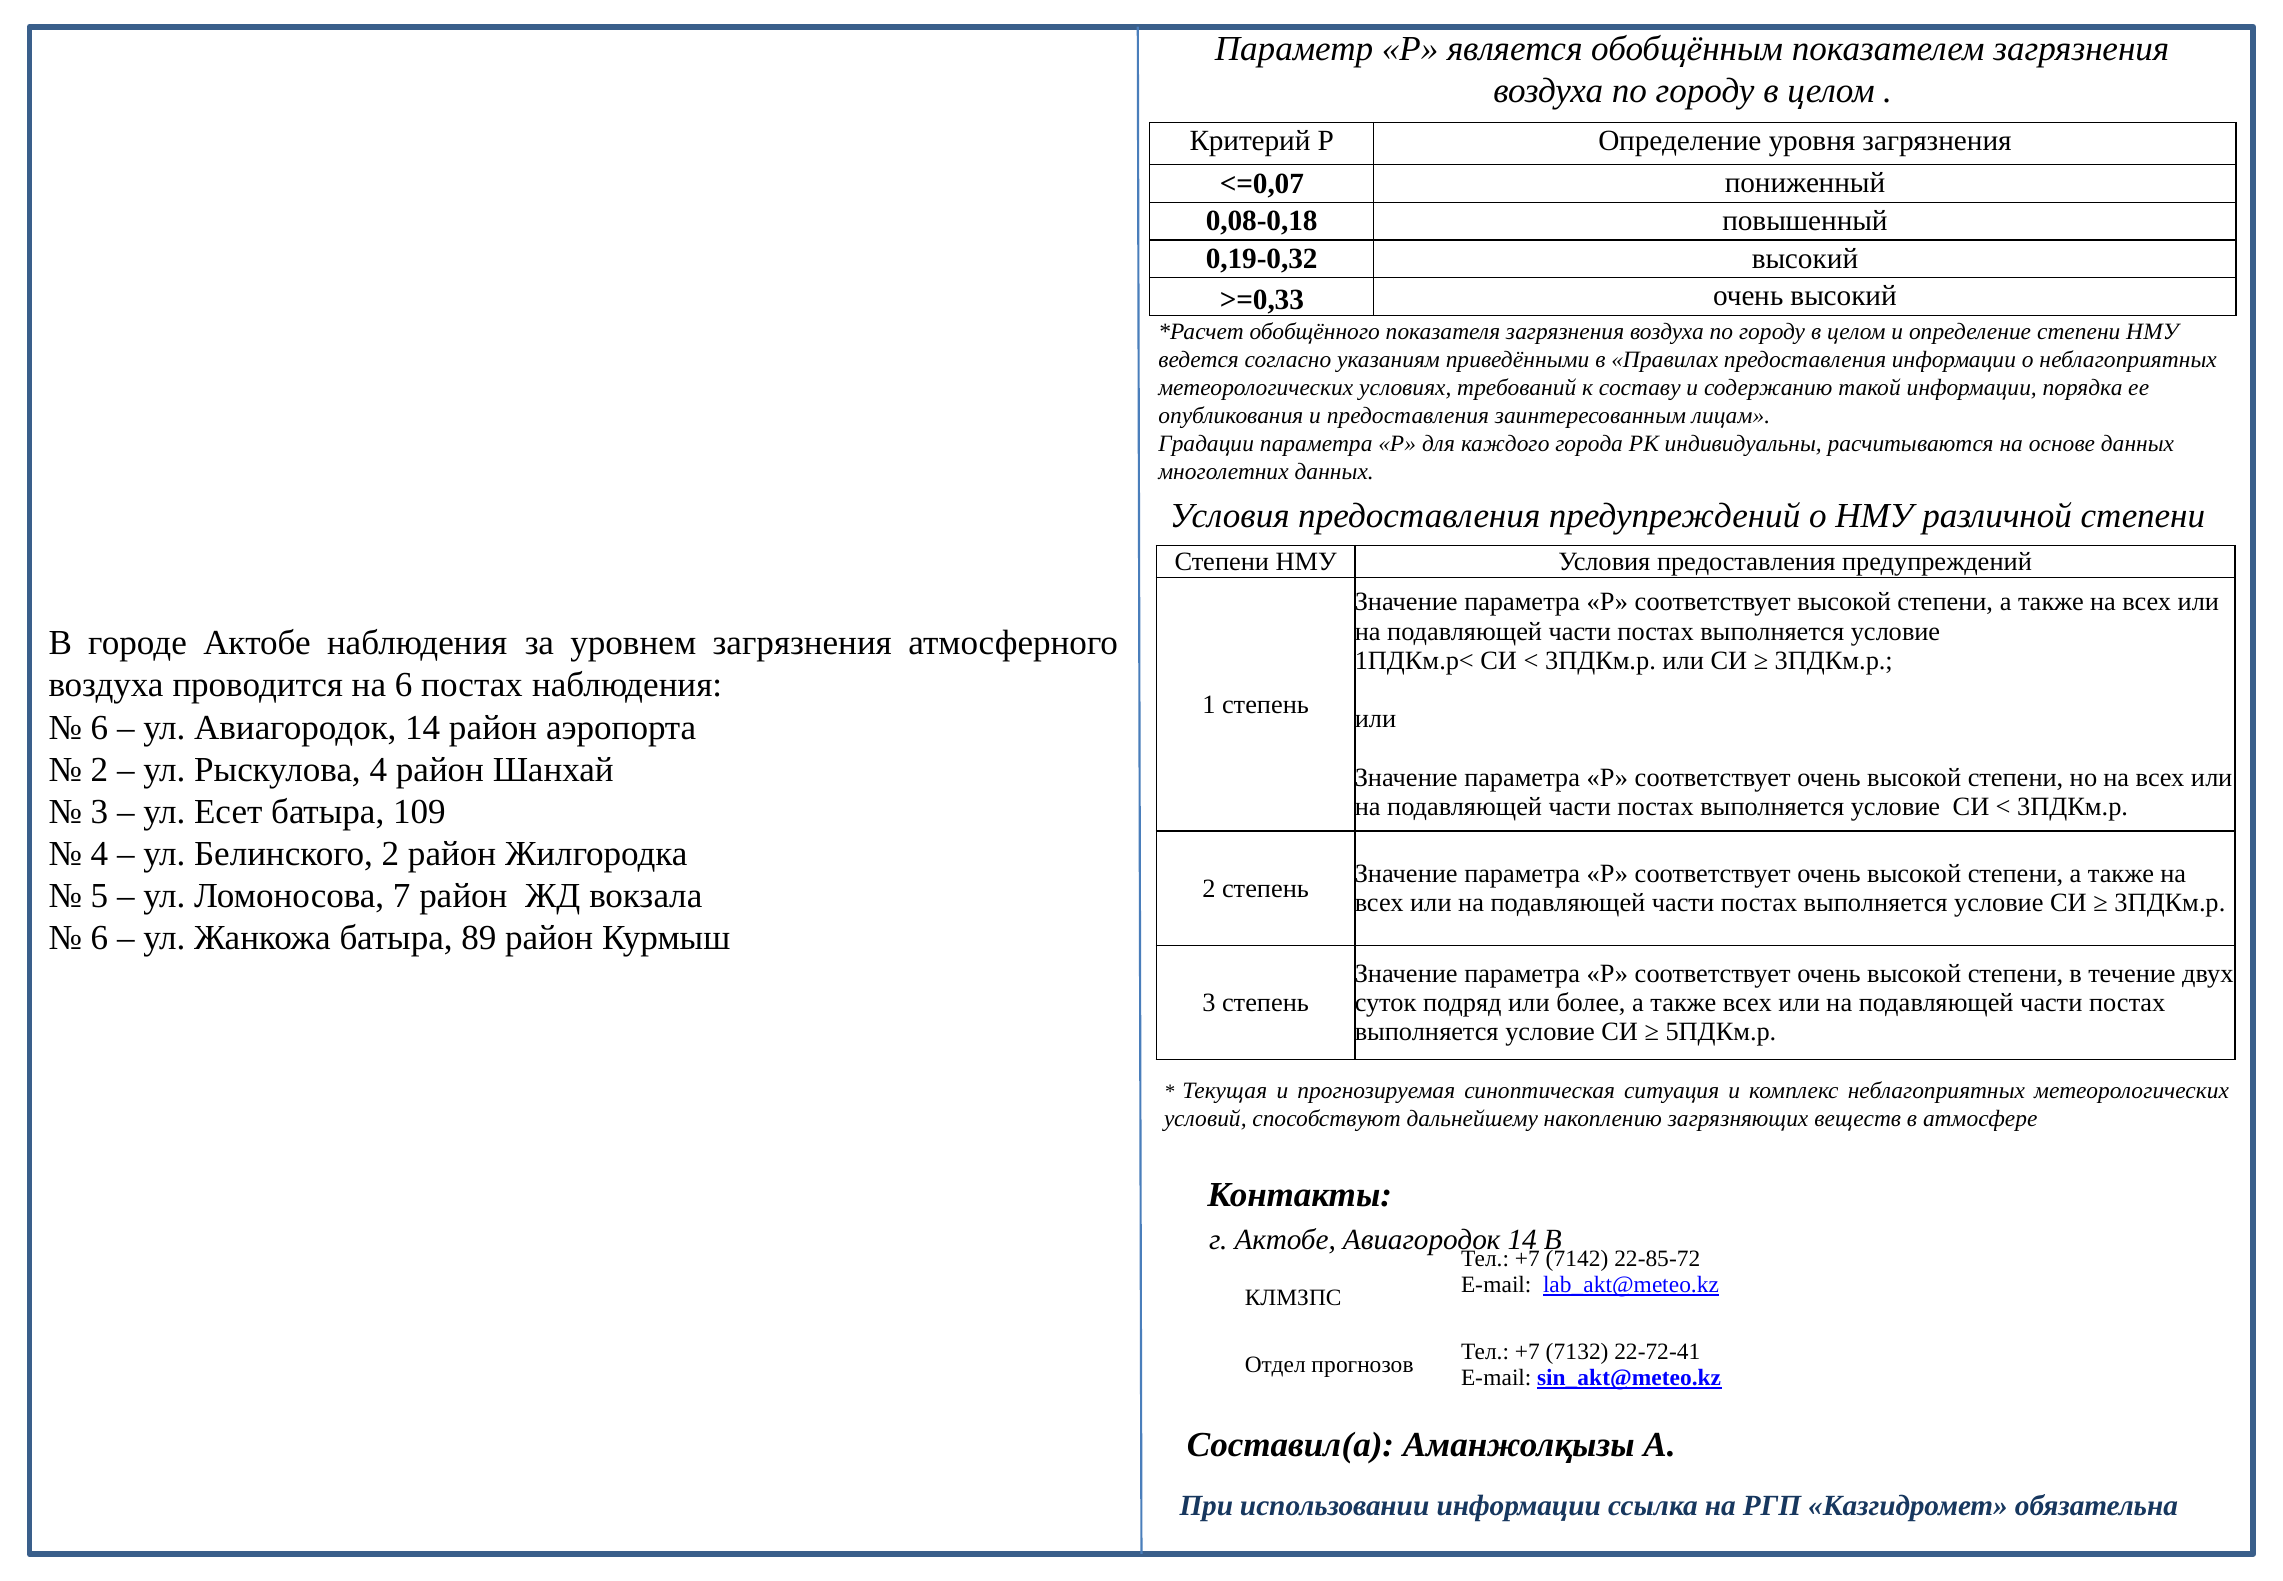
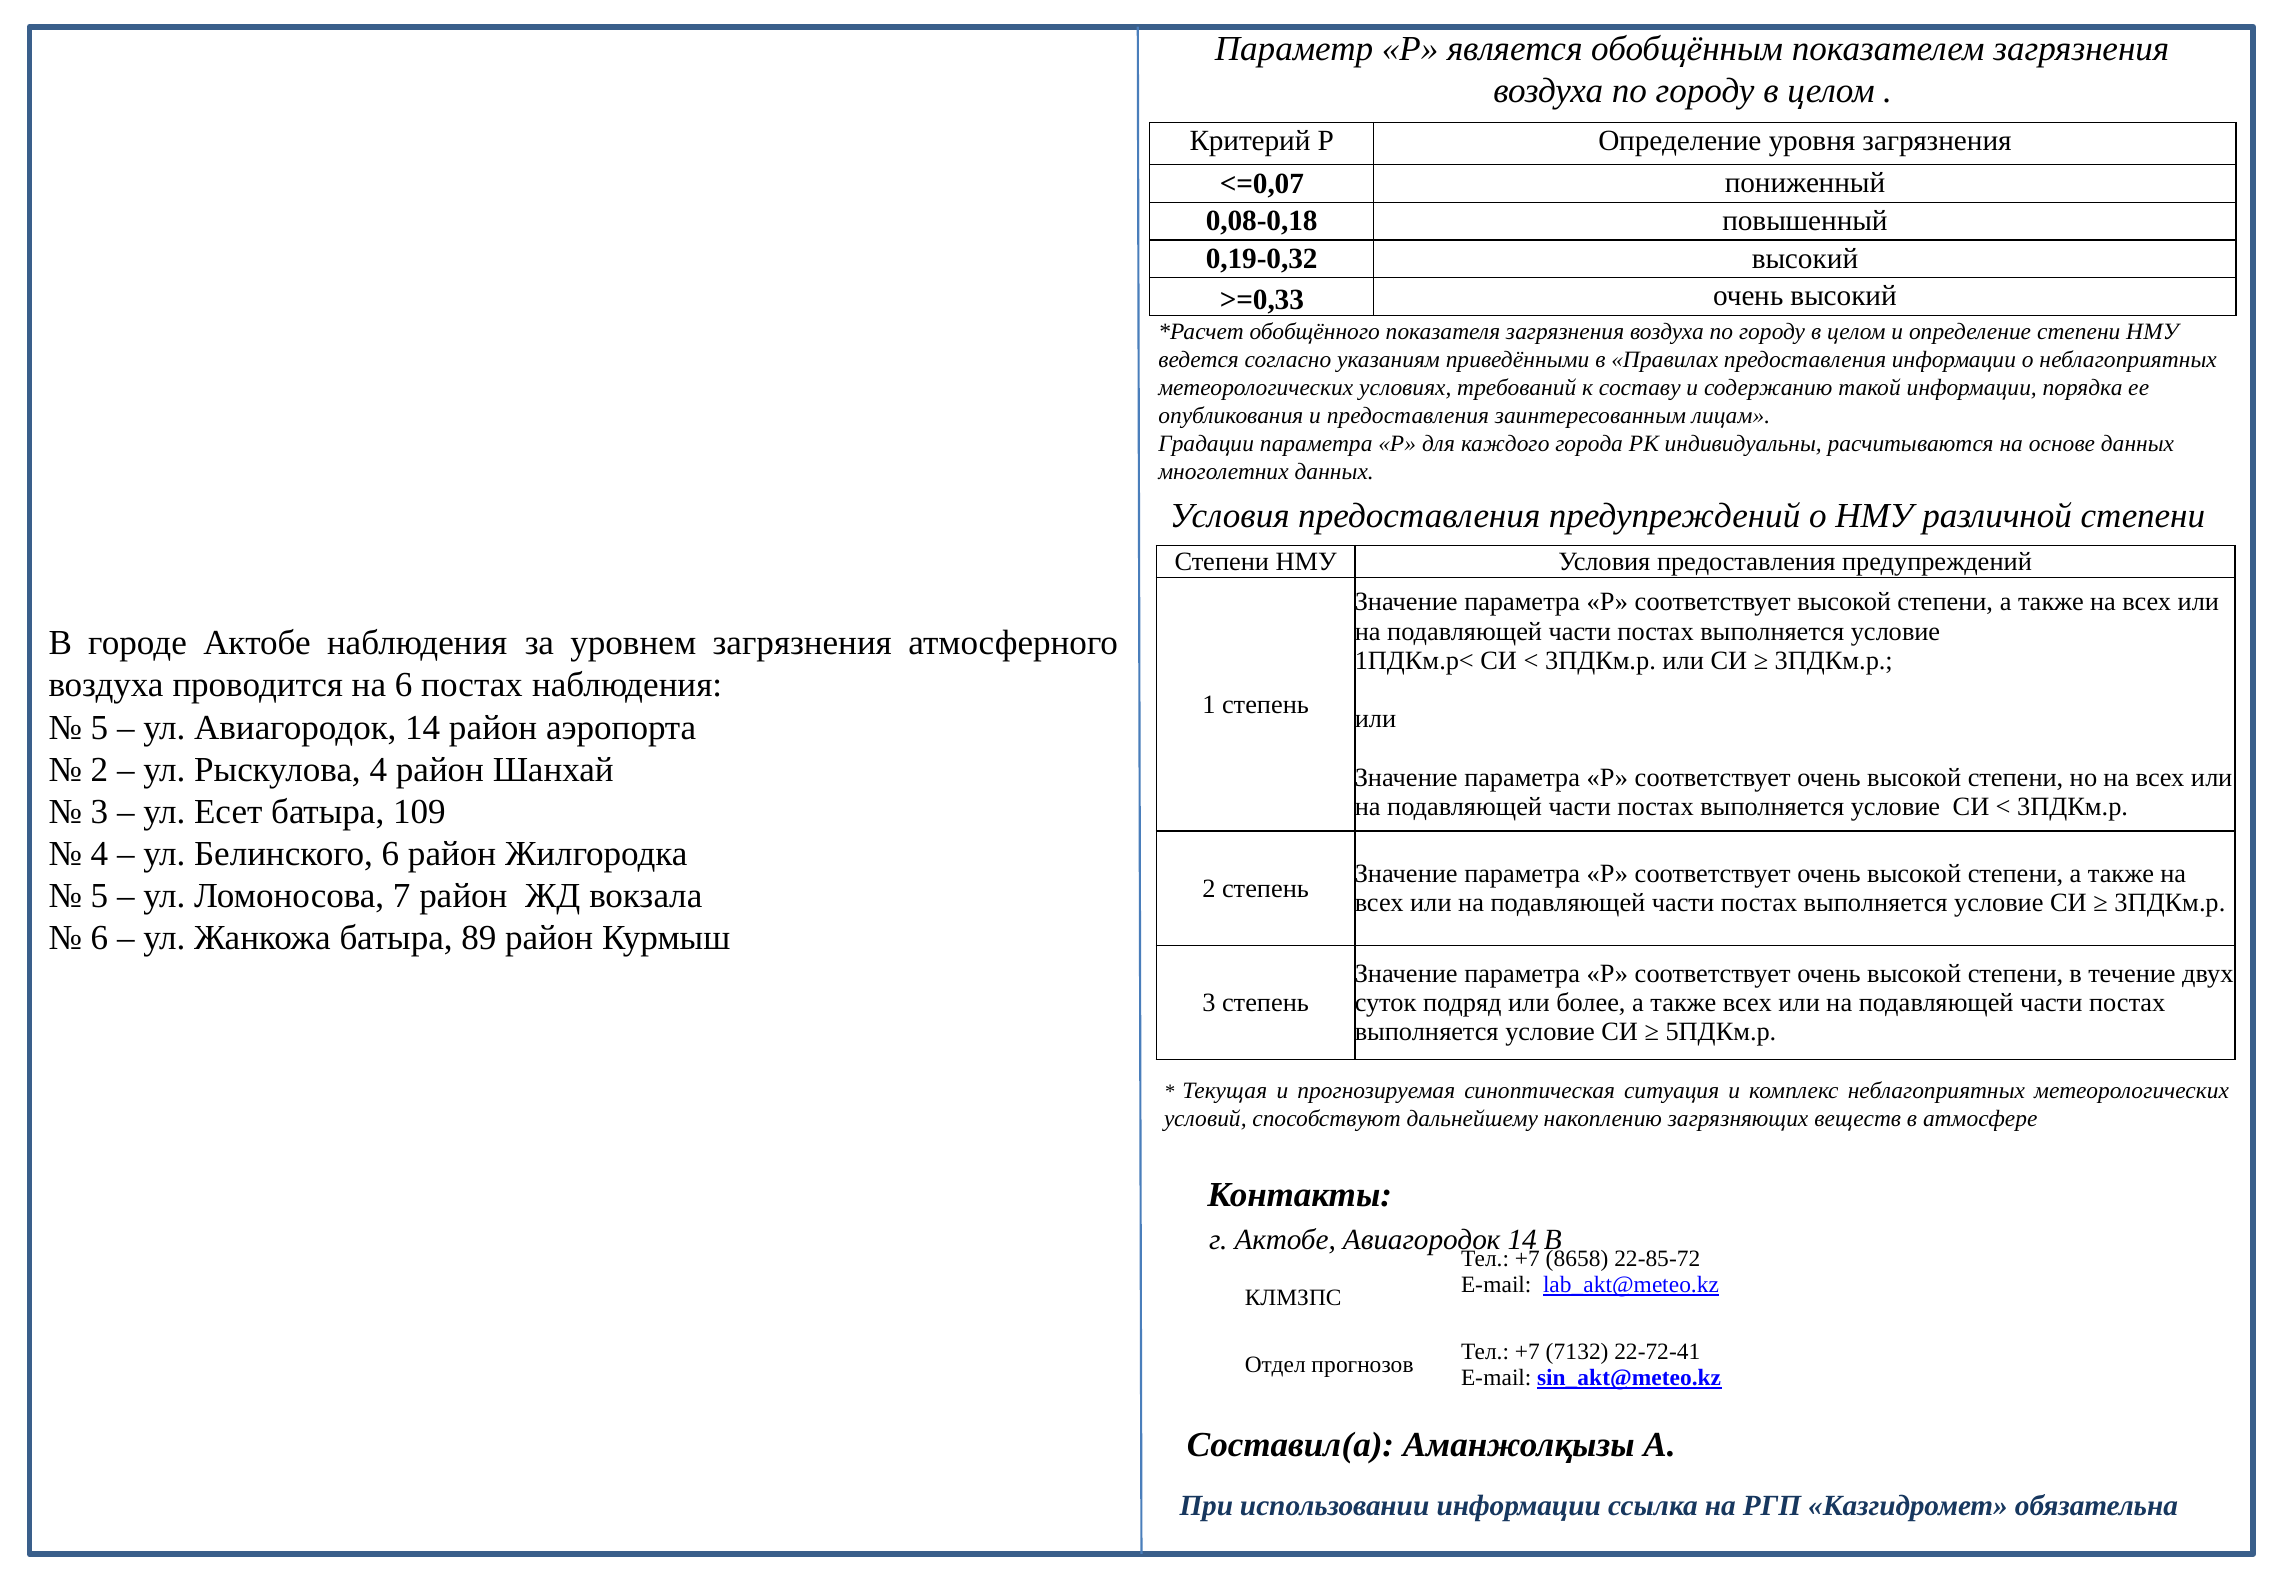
6: 6 -> 5 (99, 727)
Белинского 2: 2 -> 6 (390, 854)
7142: 7142 -> 8658 (1577, 1258)
